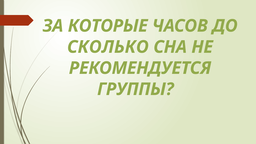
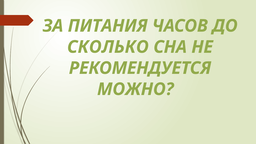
КОТОРЫЕ: КОТОРЫЕ -> ПИТАНИЯ (108, 26)
ГРУППЫ: ГРУППЫ -> МОЖНО (135, 89)
